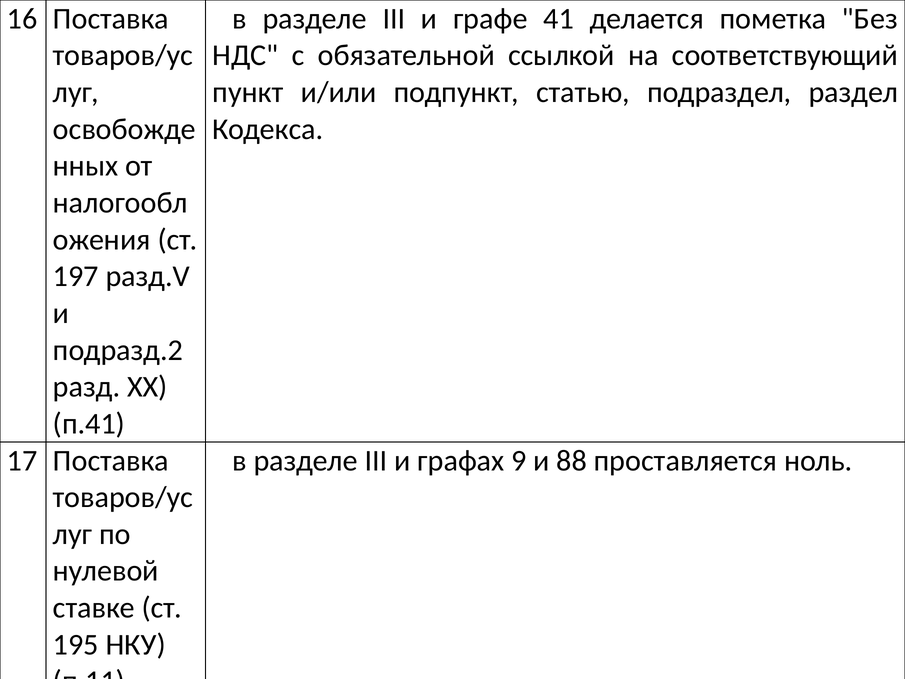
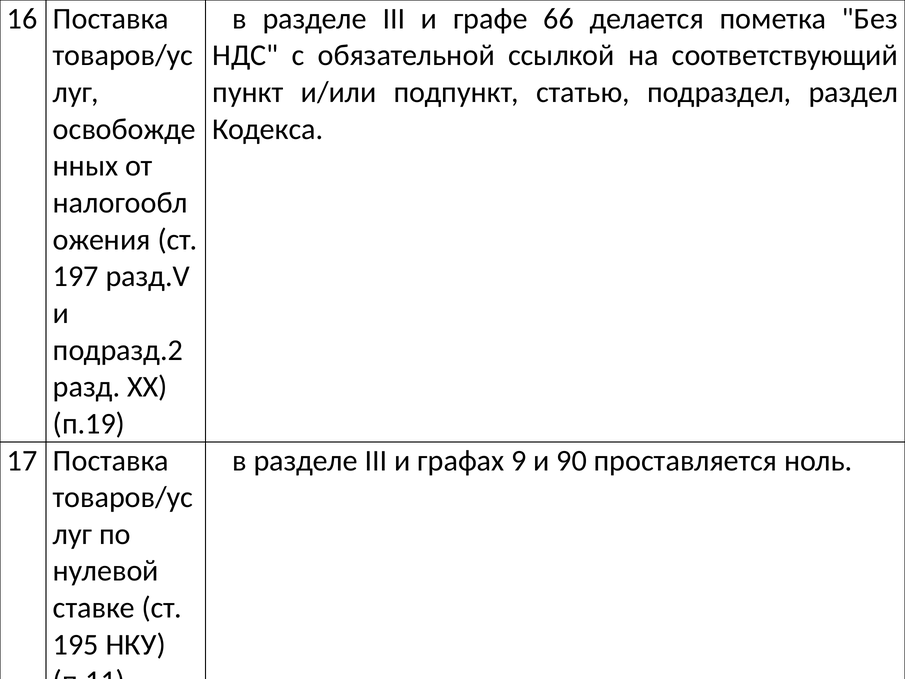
41: 41 -> 66 (559, 19)
п.41: п.41 -> п.19 (89, 424)
88: 88 -> 90 (572, 460)
